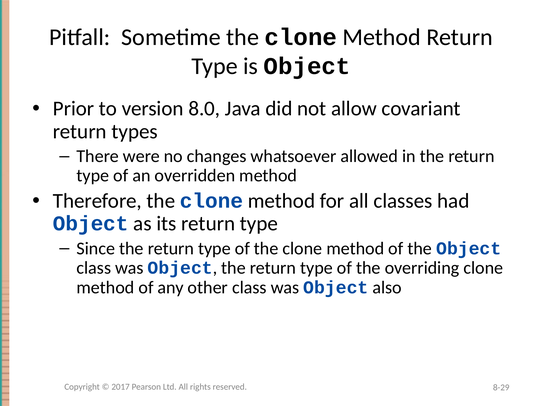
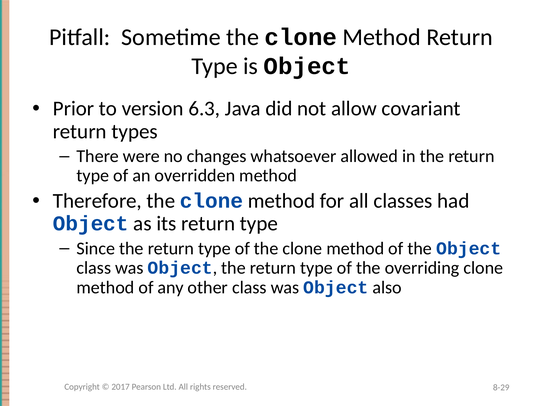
8.0: 8.0 -> 6.3 (204, 109)
